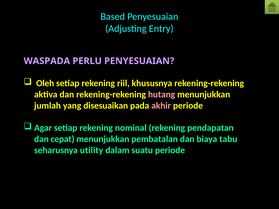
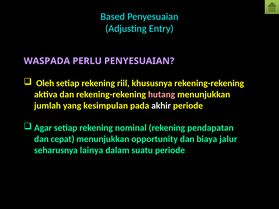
disesuaikan: disesuaikan -> kesimpulan (106, 106)
akhir colour: pink -> white (161, 106)
pembatalan: pembatalan -> opportunity (155, 139)
tabu: tabu -> jalur (228, 139)
utility: utility -> lainya (92, 150)
